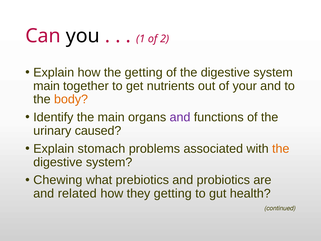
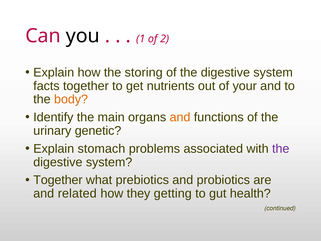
the getting: getting -> storing (144, 72)
main: main -> facts (46, 86)
and colour: purple -> orange (180, 117)
caused: caused -> genetic (98, 131)
the colour: orange -> purple (281, 149)
Chewing: Chewing -> Together (58, 180)
